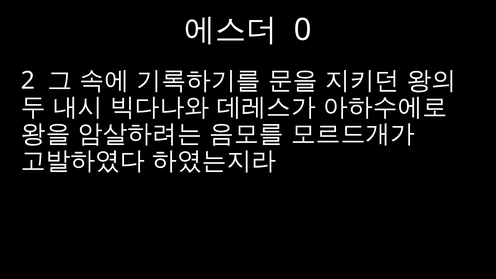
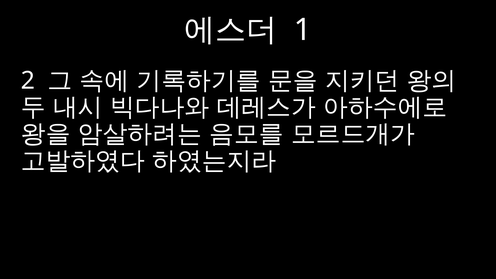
0: 0 -> 1 (303, 30)
